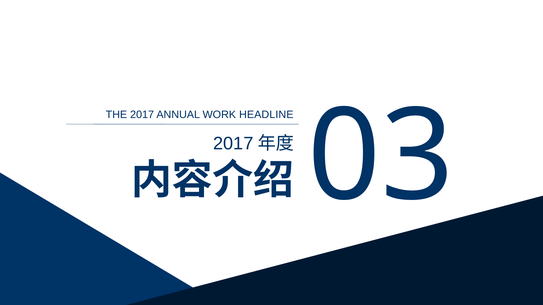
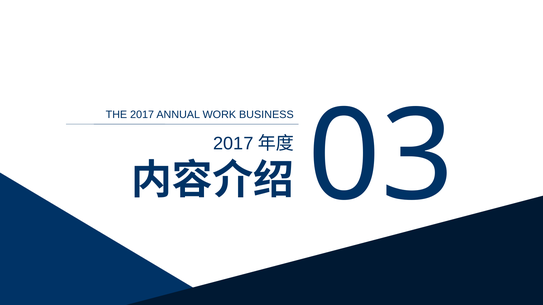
HEADLINE: HEADLINE -> BUSINESS (266, 115)
